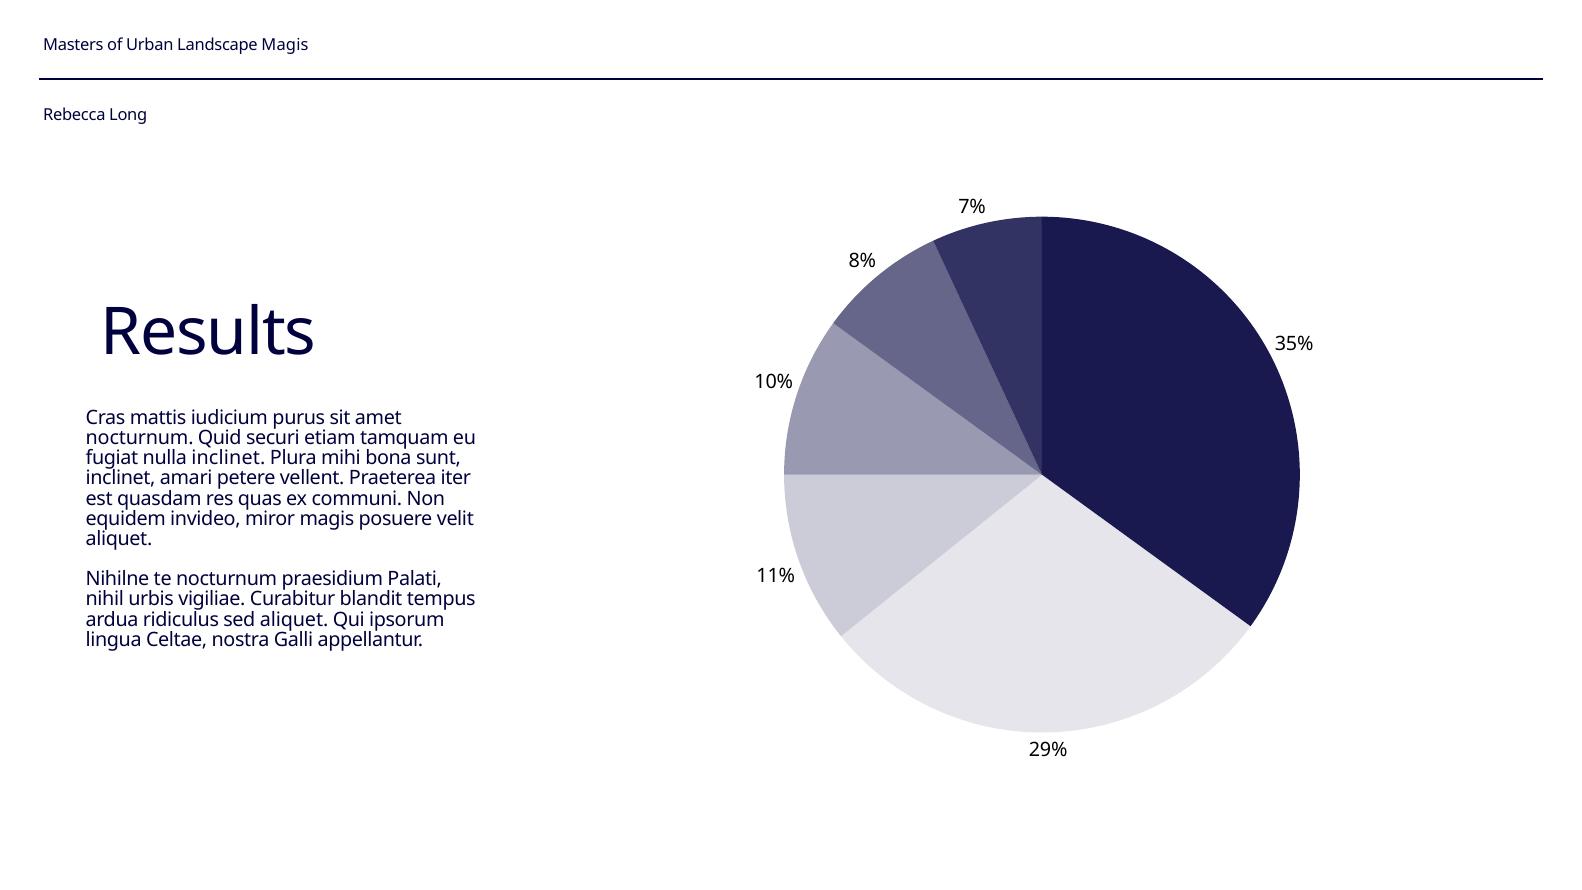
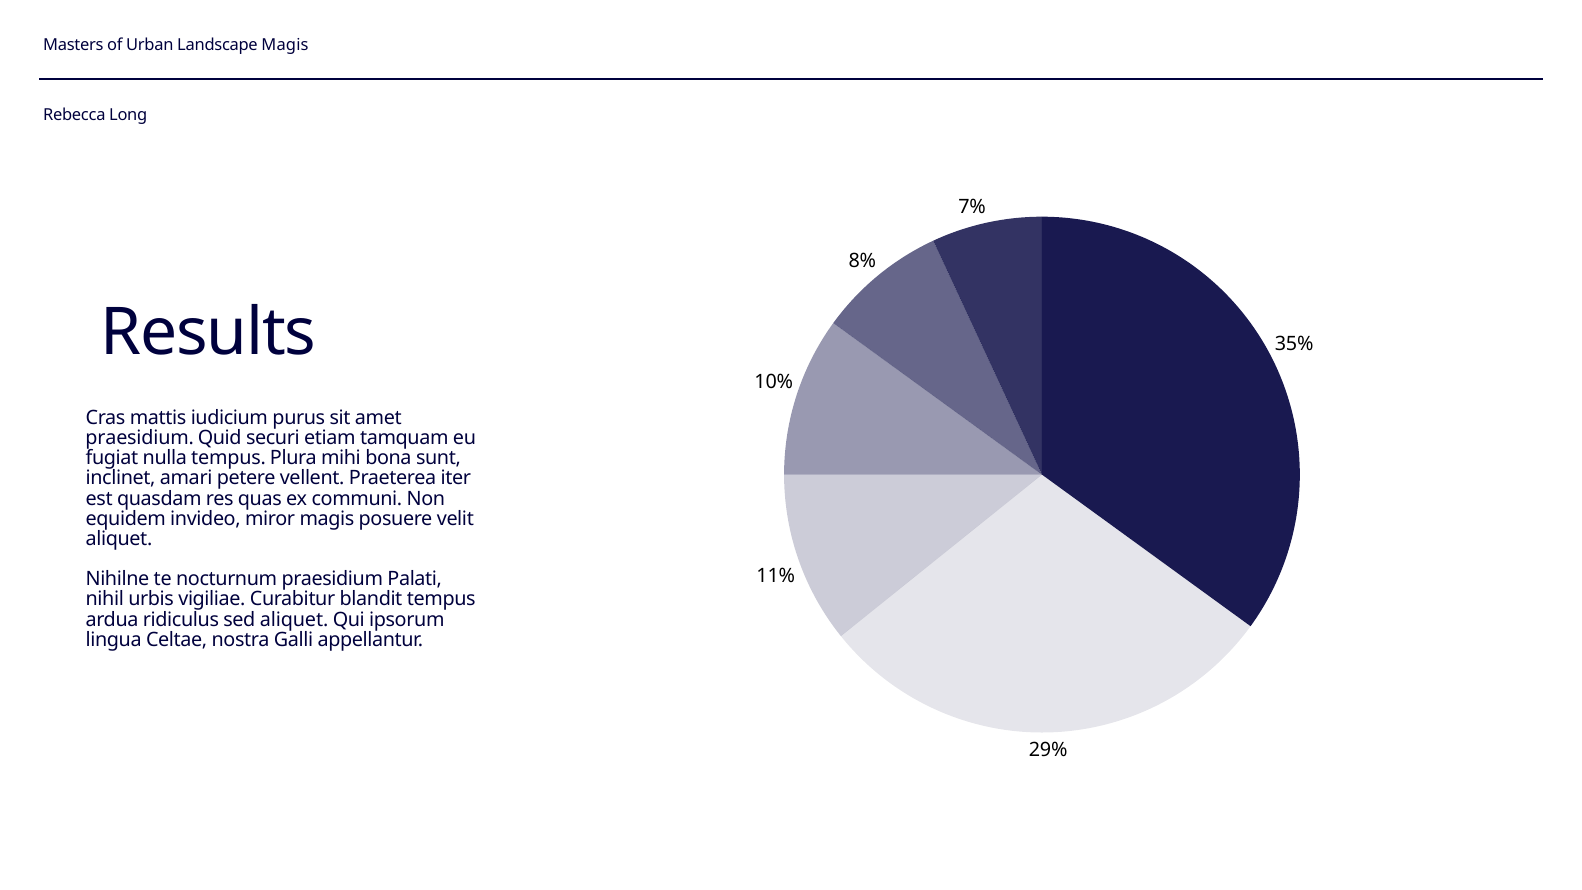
nocturnum: nocturnum -> praesidium (140, 438)
nulla inclinet: inclinet -> tempus (229, 458)
